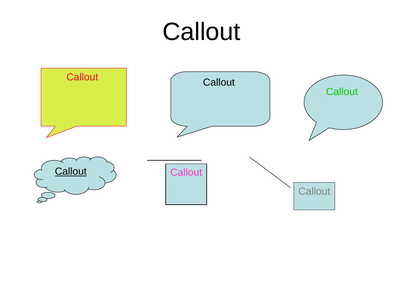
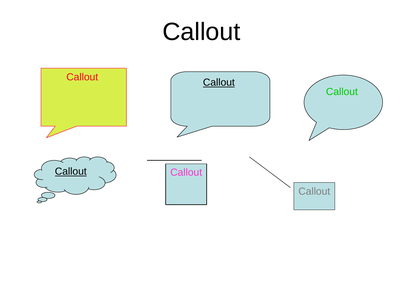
Callout underline: none -> present (219, 83)
